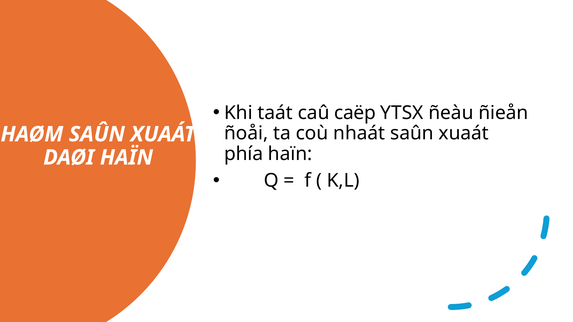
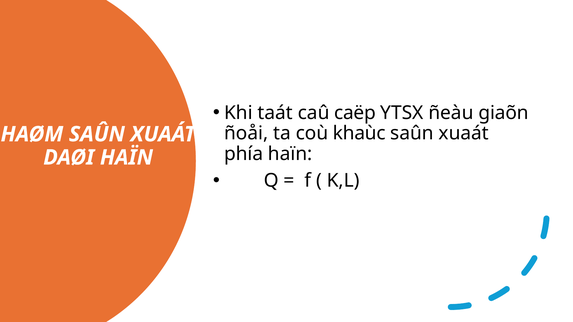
ñieån: ñieån -> giaõn (504, 113)
nhaát: nhaát -> khaùc (359, 133)
